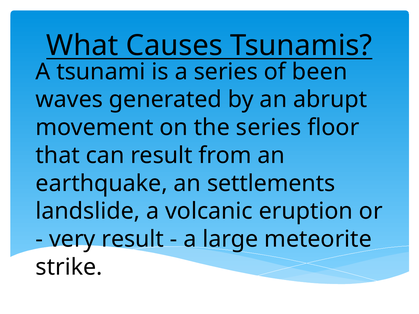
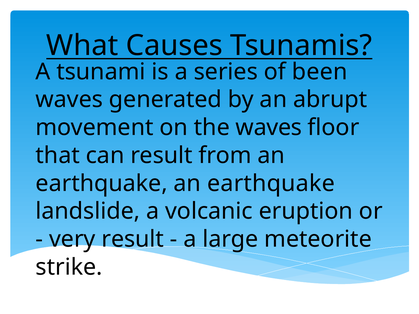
the series: series -> waves (269, 128)
earthquake an settlements: settlements -> earthquake (271, 184)
